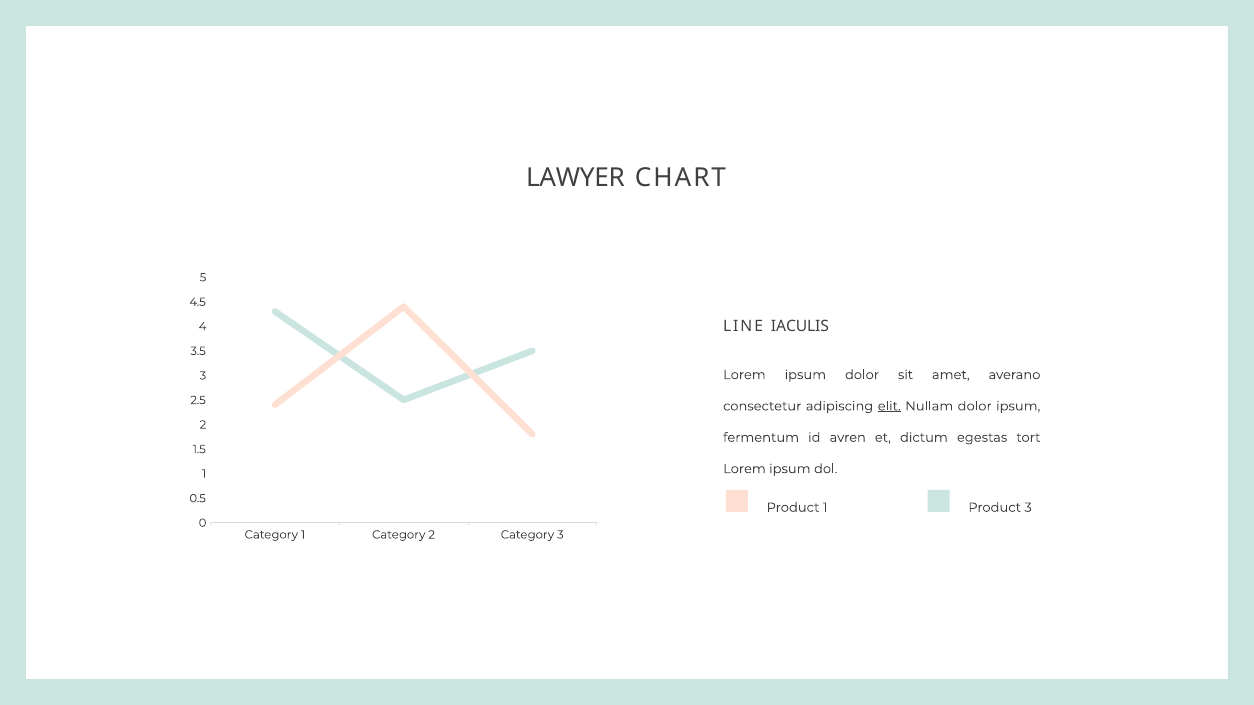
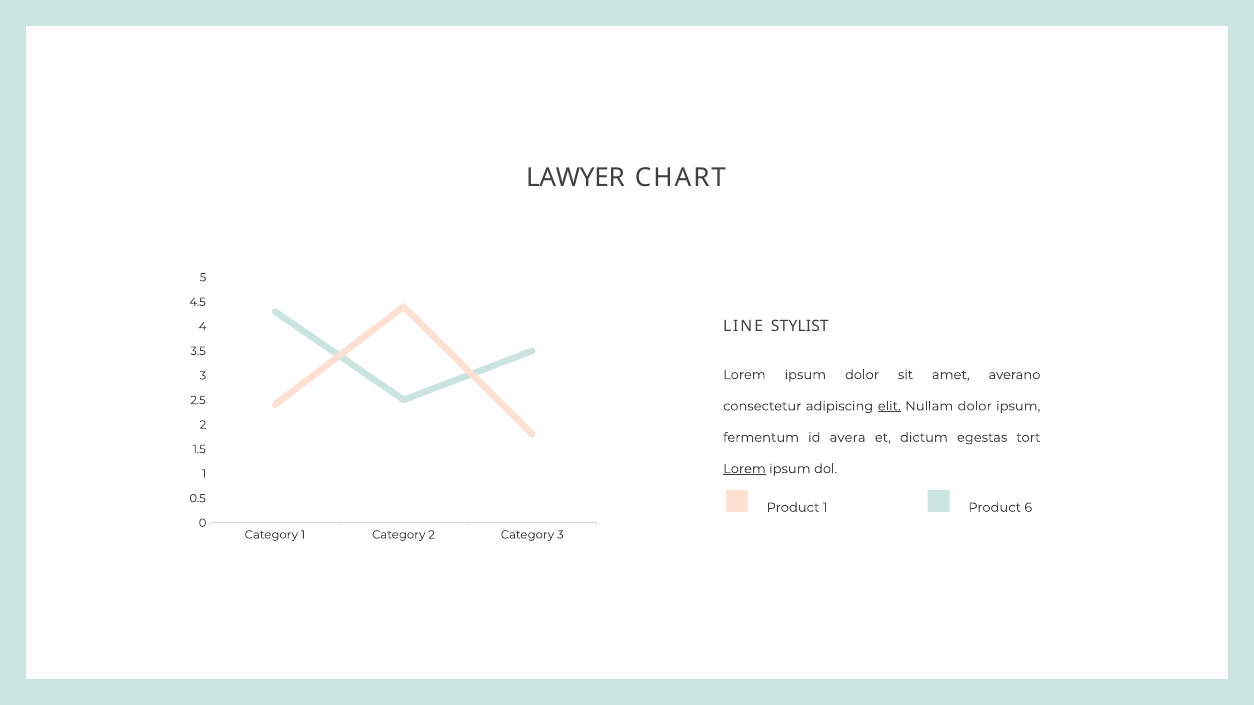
IACULIS: IACULIS -> STYLIST (800, 326)
avren: avren -> avera (848, 438)
Lorem underline: none -> present (744, 469)
Product 3: 3 -> 6 (1028, 508)
